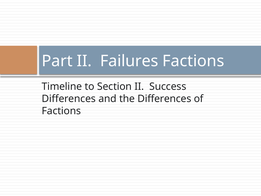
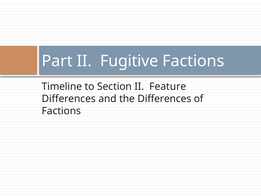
Failures: Failures -> Fugitive (129, 61)
Success: Success -> Feature (168, 86)
